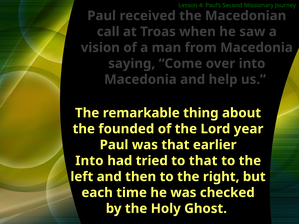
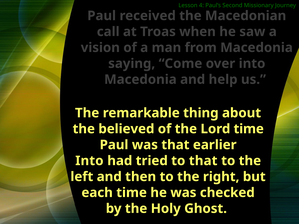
founded: founded -> believed (126, 129)
Lord year: year -> time (249, 129)
